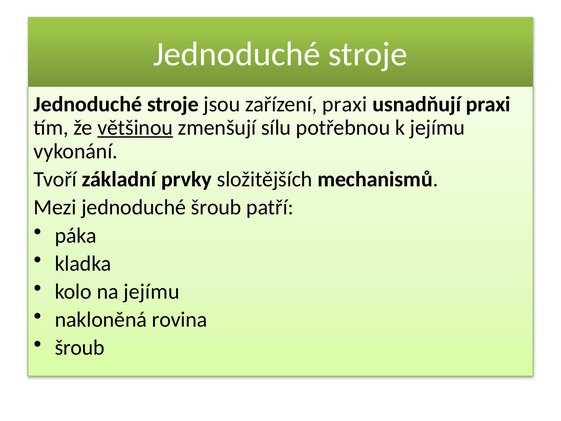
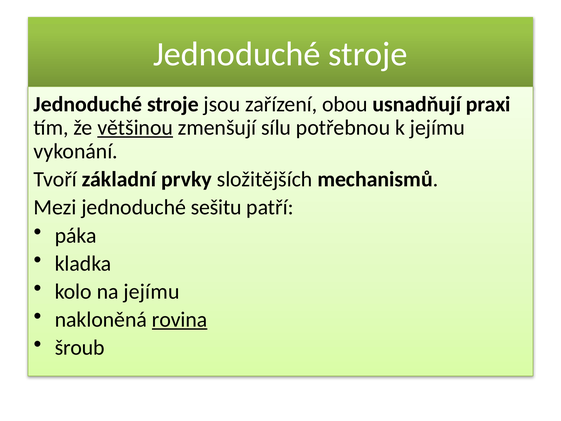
zařízení praxi: praxi -> obou (345, 104)
jednoduché šroub: šroub -> sešitu (216, 207)
rovina underline: none -> present (180, 320)
